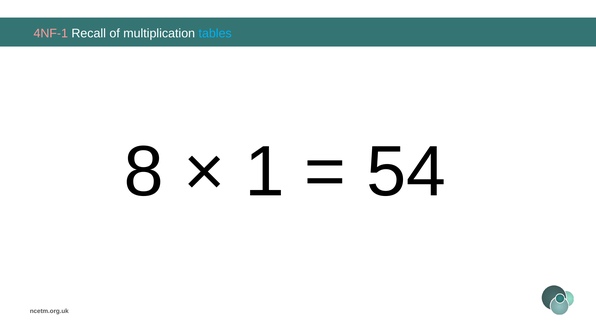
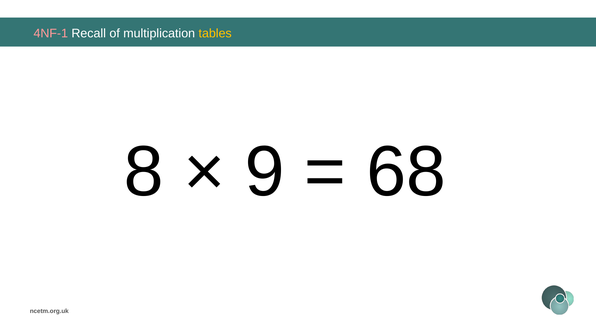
tables colour: light blue -> yellow (215, 33)
1: 1 -> 9 (265, 172)
54: 54 -> 68 (406, 172)
